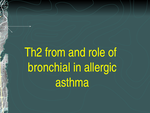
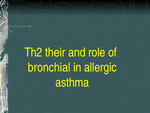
from: from -> their (55, 52)
